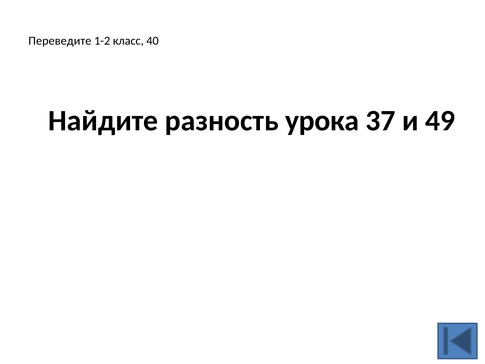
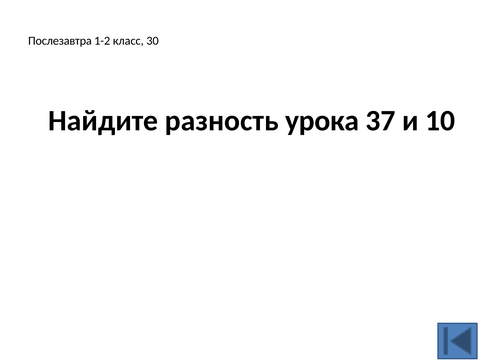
Переведите: Переведите -> Послезавтра (60, 41)
40: 40 -> 30 (153, 41)
49: 49 -> 10 (440, 121)
